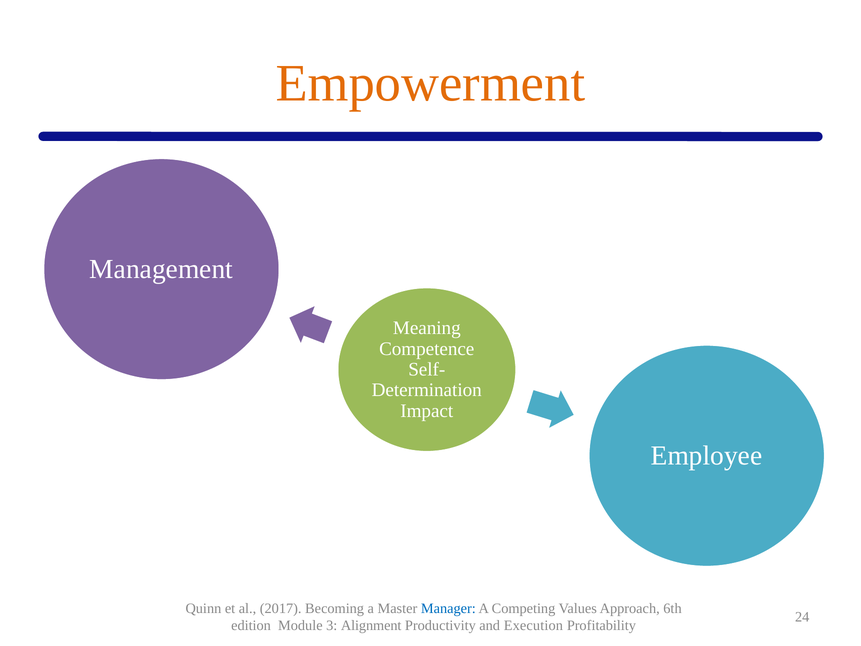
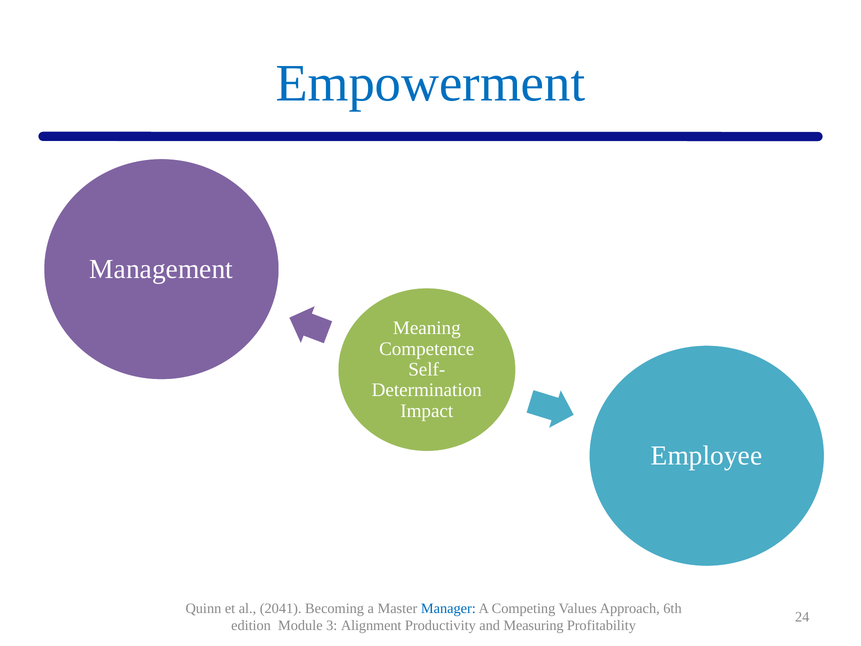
Empowerment colour: orange -> blue (430, 83)
2017: 2017 -> 2041 (281, 608)
Execution: Execution -> Measuring (534, 625)
